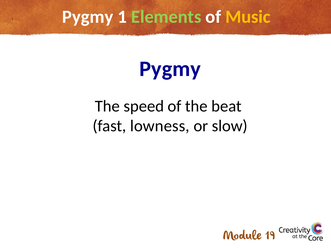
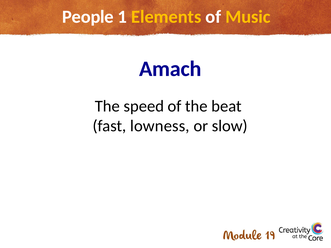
Pygmy: Pygmy -> People (88, 17)
Elements colour: light green -> yellow (166, 17)
Pygmy: Pygmy -> Amach (170, 69)
